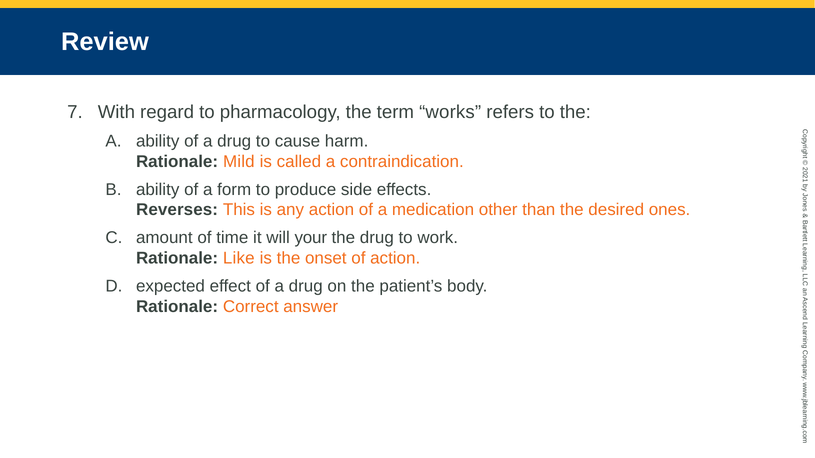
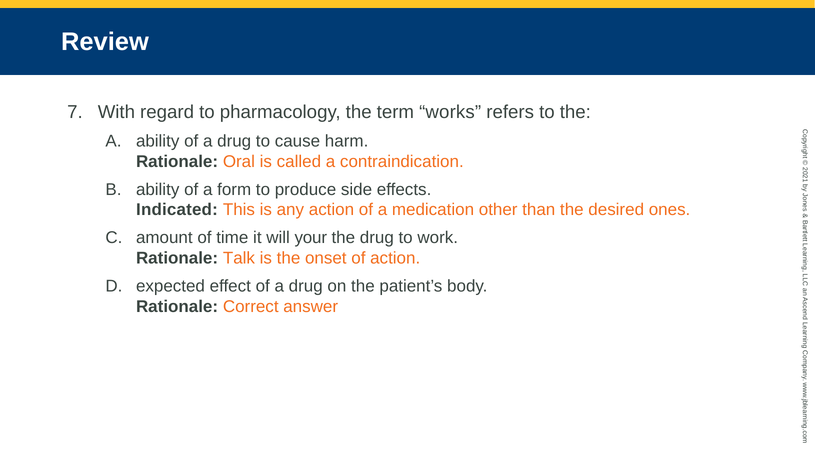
Mild: Mild -> Oral (239, 162)
Reverses: Reverses -> Indicated (177, 210)
Like: Like -> Talk (239, 259)
